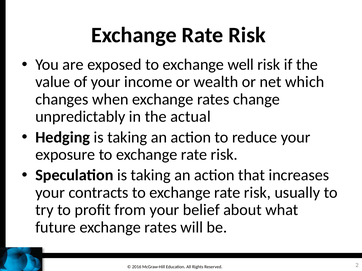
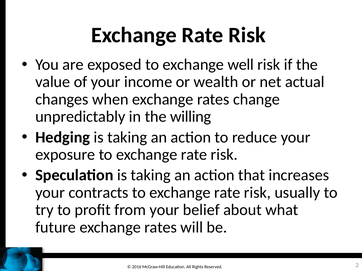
which: which -> actual (305, 82)
actual: actual -> willing (191, 117)
